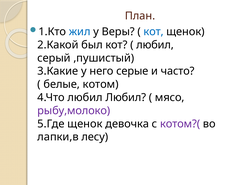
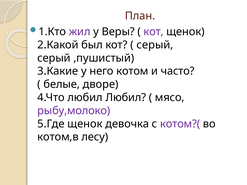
жил colour: blue -> purple (80, 32)
кот colour: blue -> purple (154, 32)
любил: любил -> серый (155, 45)
серые: серые -> котом (132, 71)
котом: котом -> дворе (101, 84)
лапки,в: лапки,в -> котом,в (58, 137)
